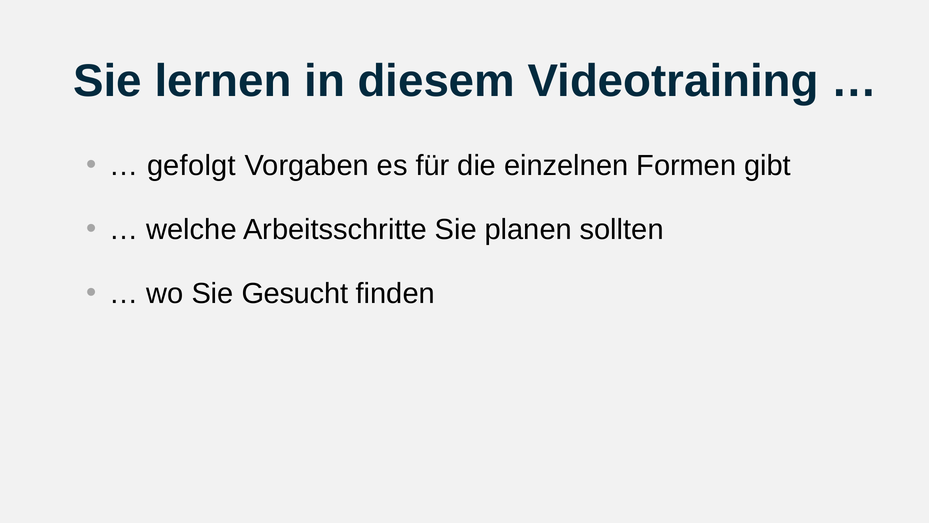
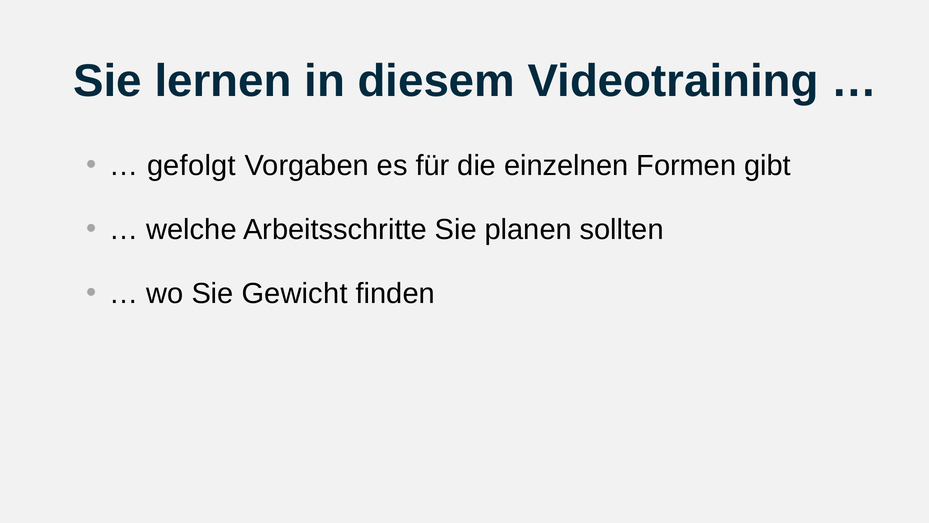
Gesucht: Gesucht -> Gewicht (295, 293)
